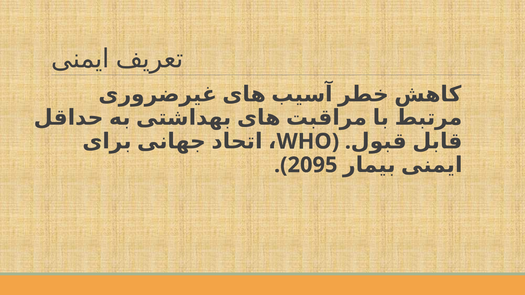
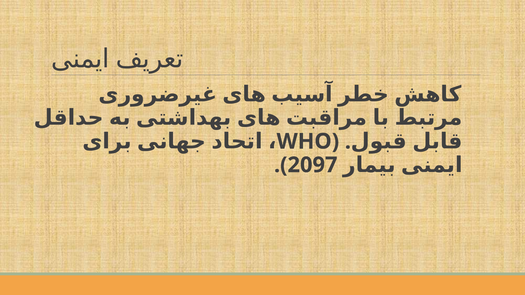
2095: 2095 -> 2097 (312, 165)
